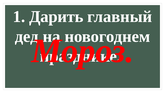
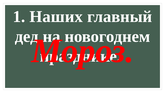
Дарить: Дарить -> Наших (56, 17)
